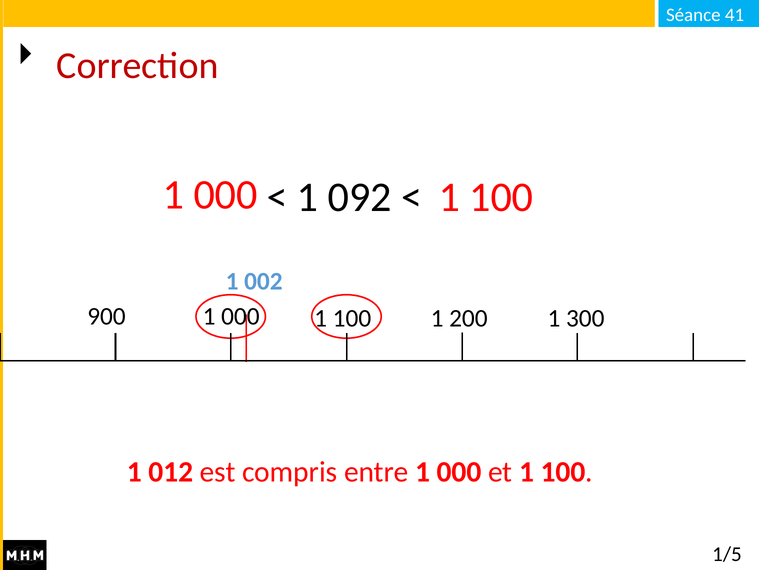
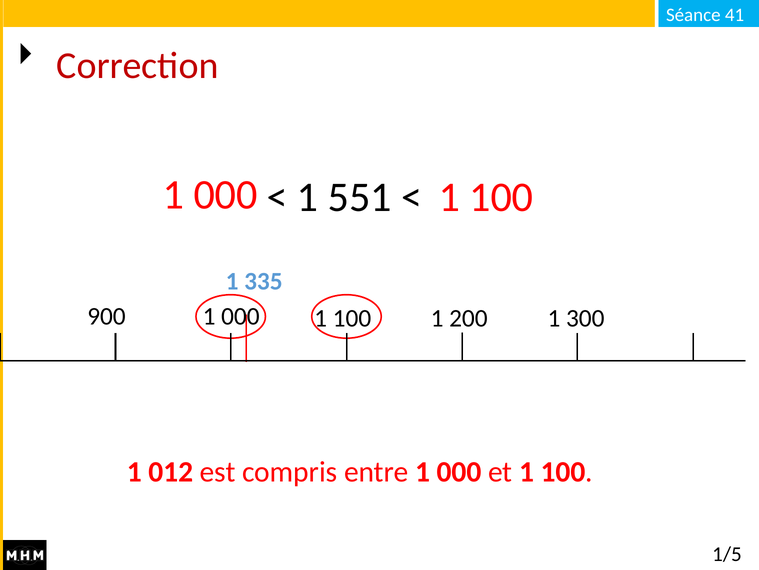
092: 092 -> 551 (360, 197)
002: 002 -> 335 (263, 281)
